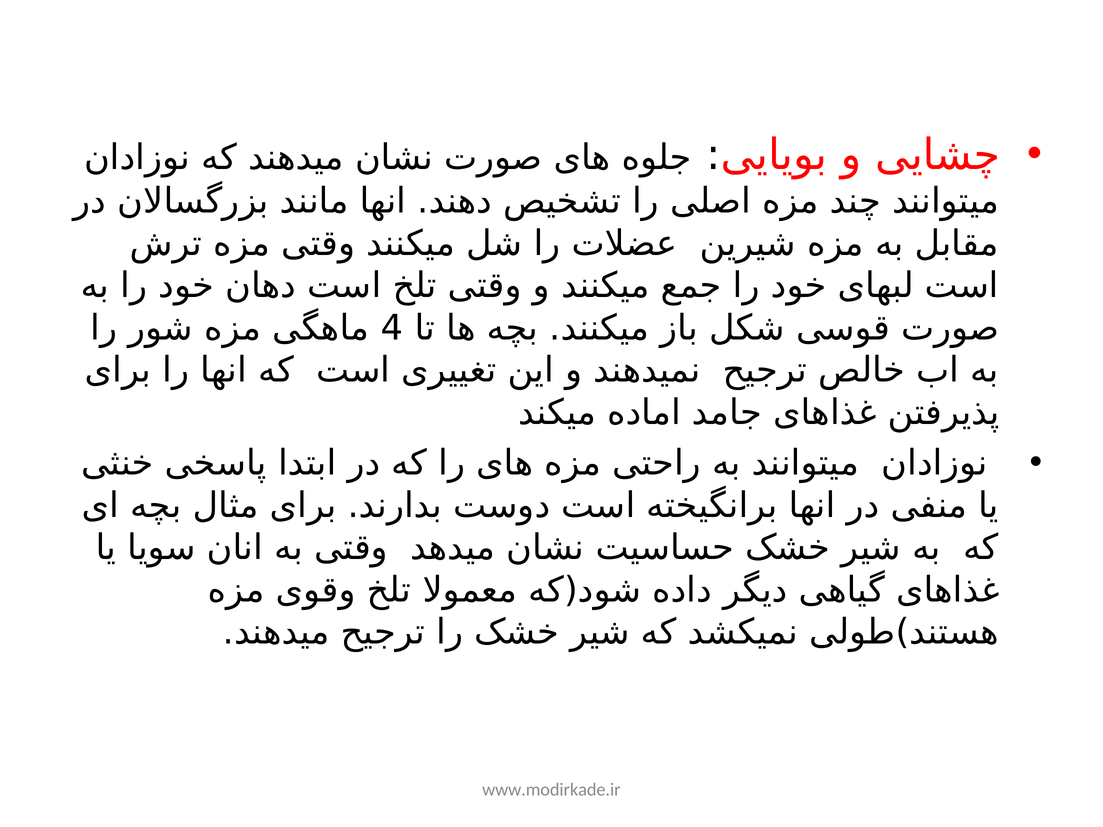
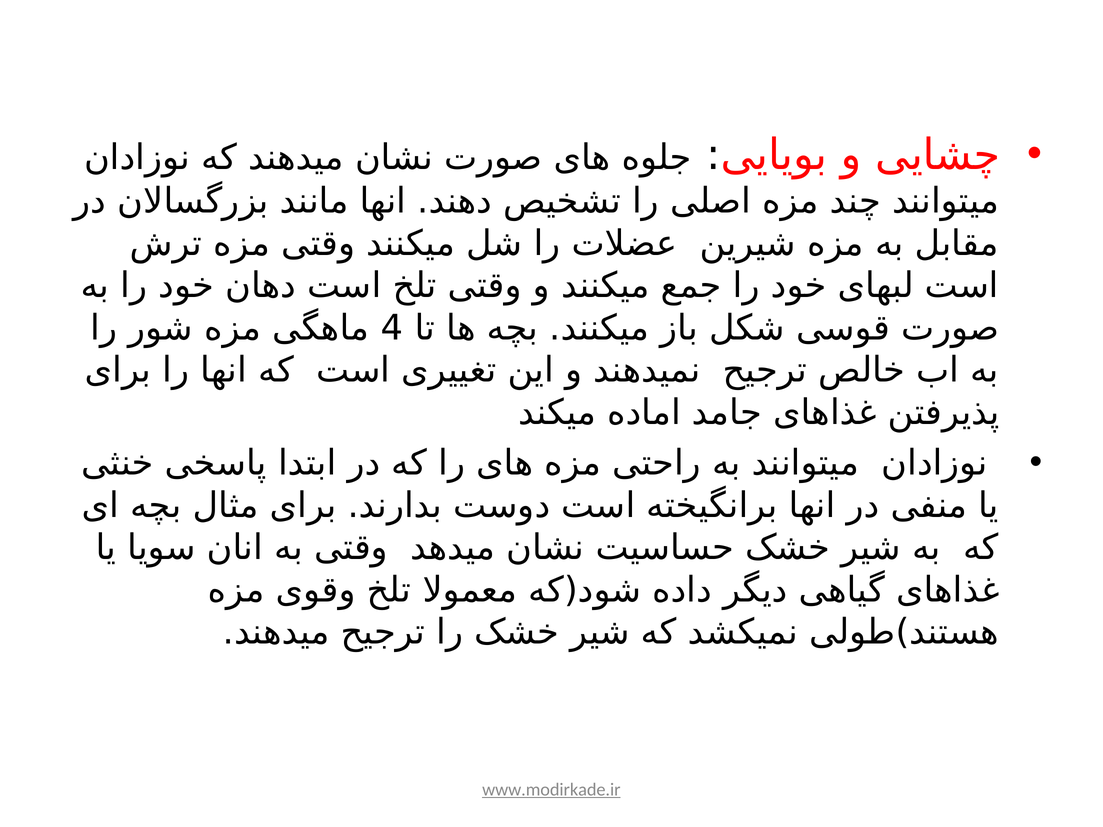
www.modirkade.ir underline: none -> present (551, 790)
